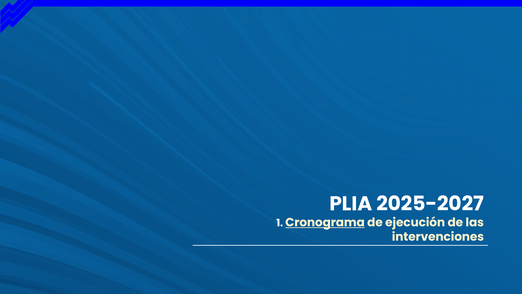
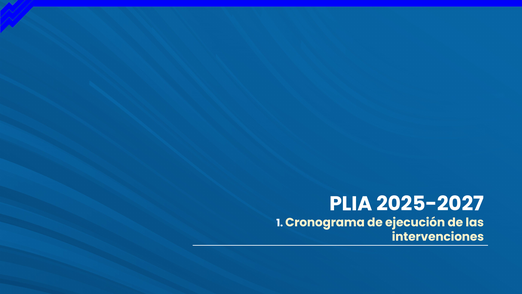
Cronograma underline: present -> none (325, 222)
